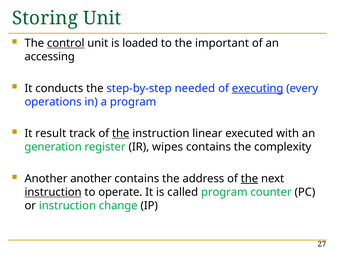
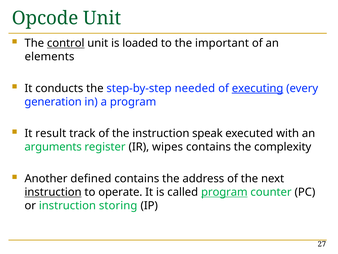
Storing: Storing -> Opcode (45, 18)
accessing: accessing -> elements (50, 57)
operations: operations -> generation (53, 102)
the underline: present -> none (121, 133)
linear: linear -> speak (207, 133)
generation: generation -> arguments (53, 147)
Another another: another -> defined (91, 178)
the underline: present -> none (249, 178)
program underline: none -> present (224, 192)
change: change -> storing (118, 205)
